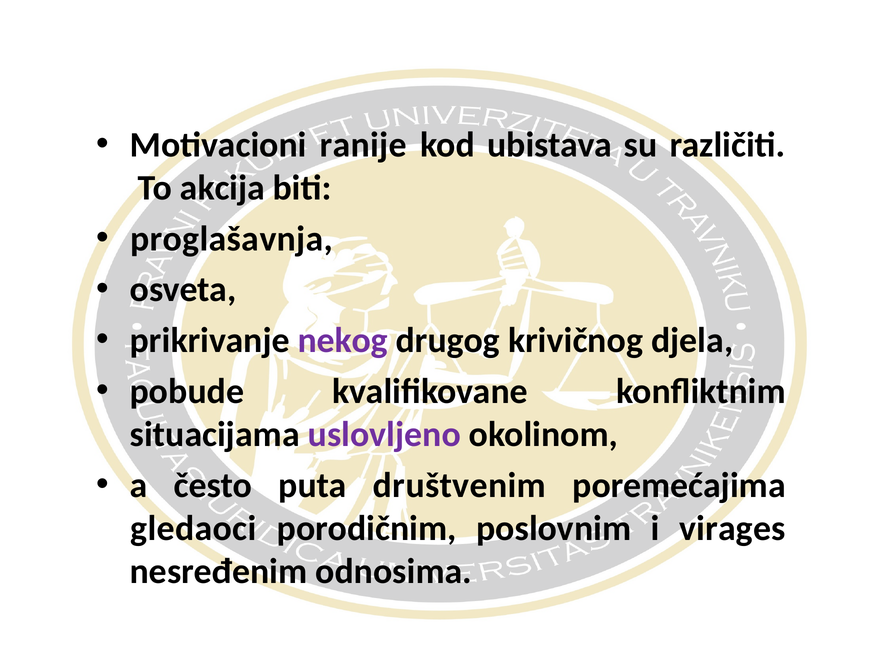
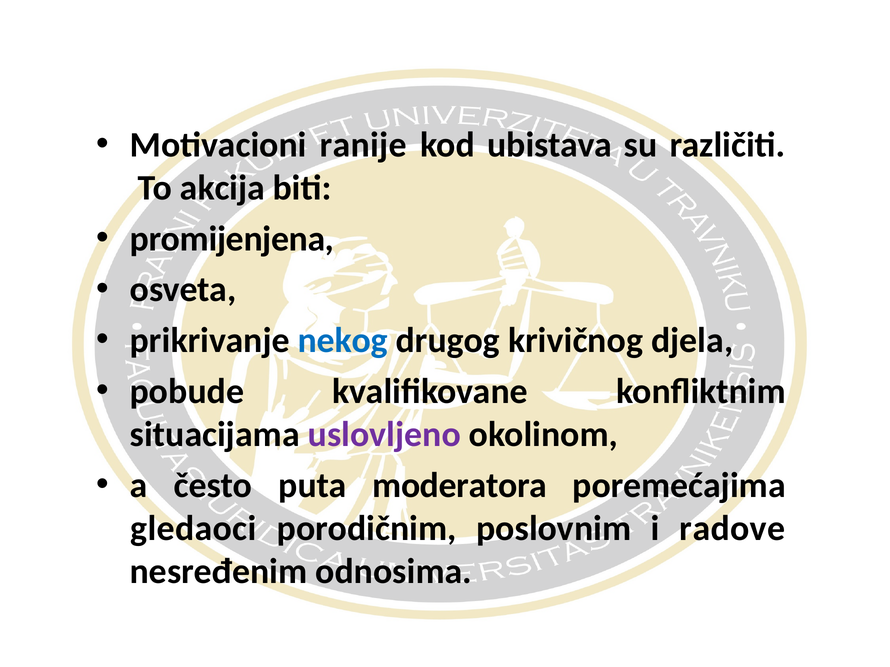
proglašavnja: proglašavnja -> promijenjena (232, 239)
nekog colour: purple -> blue (343, 341)
društvenim: društvenim -> moderatora (460, 486)
virages: virages -> radove (732, 529)
